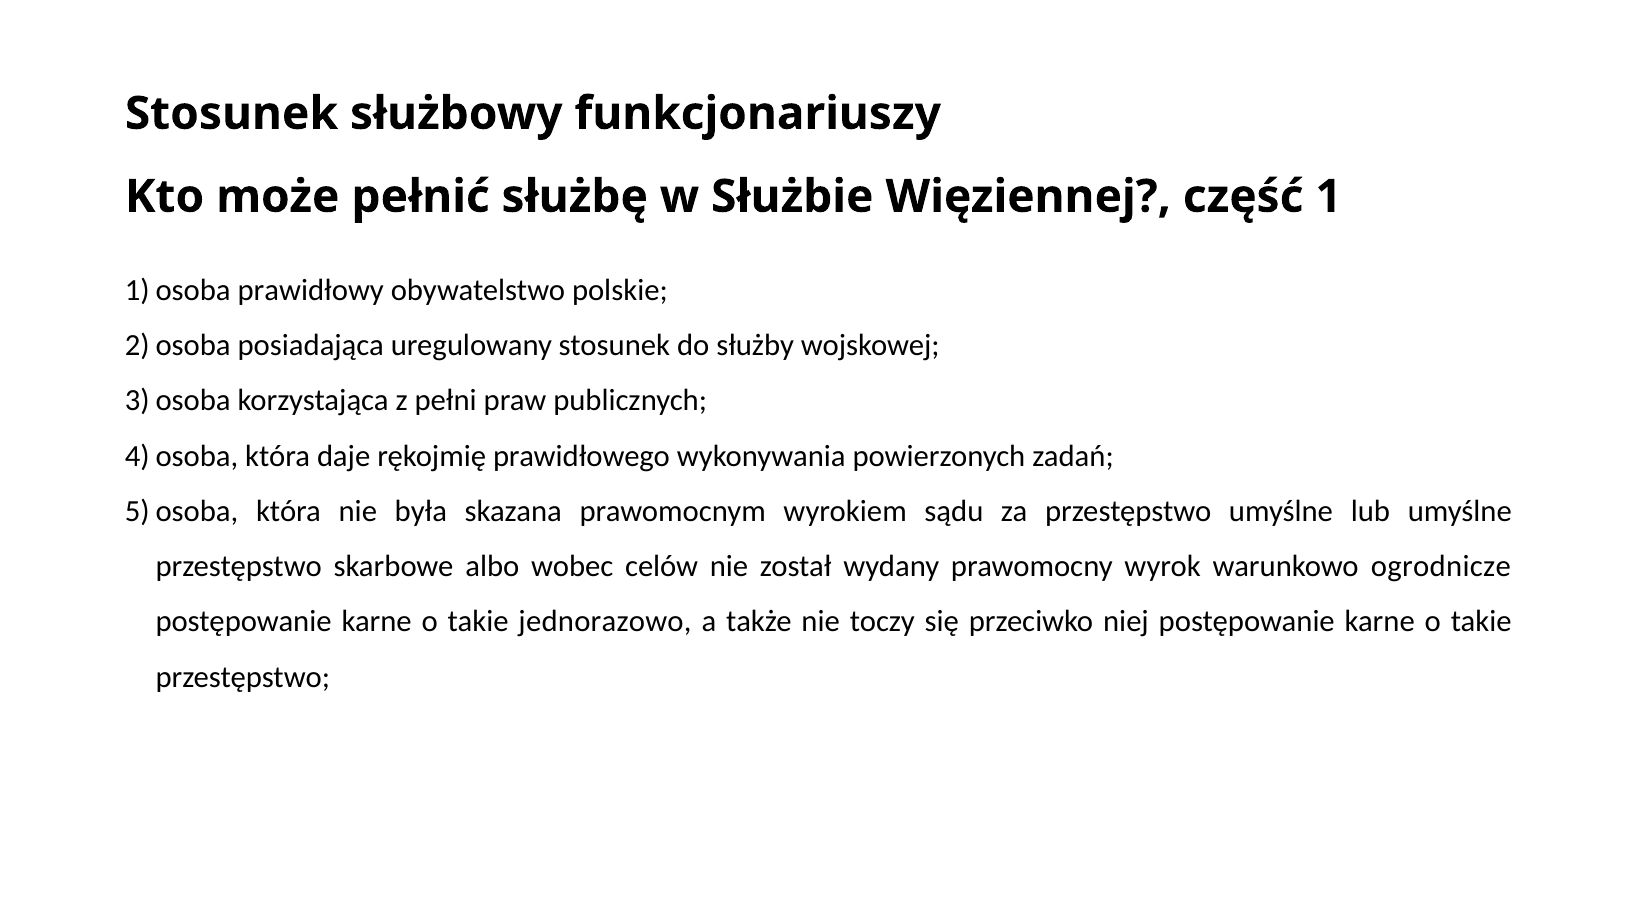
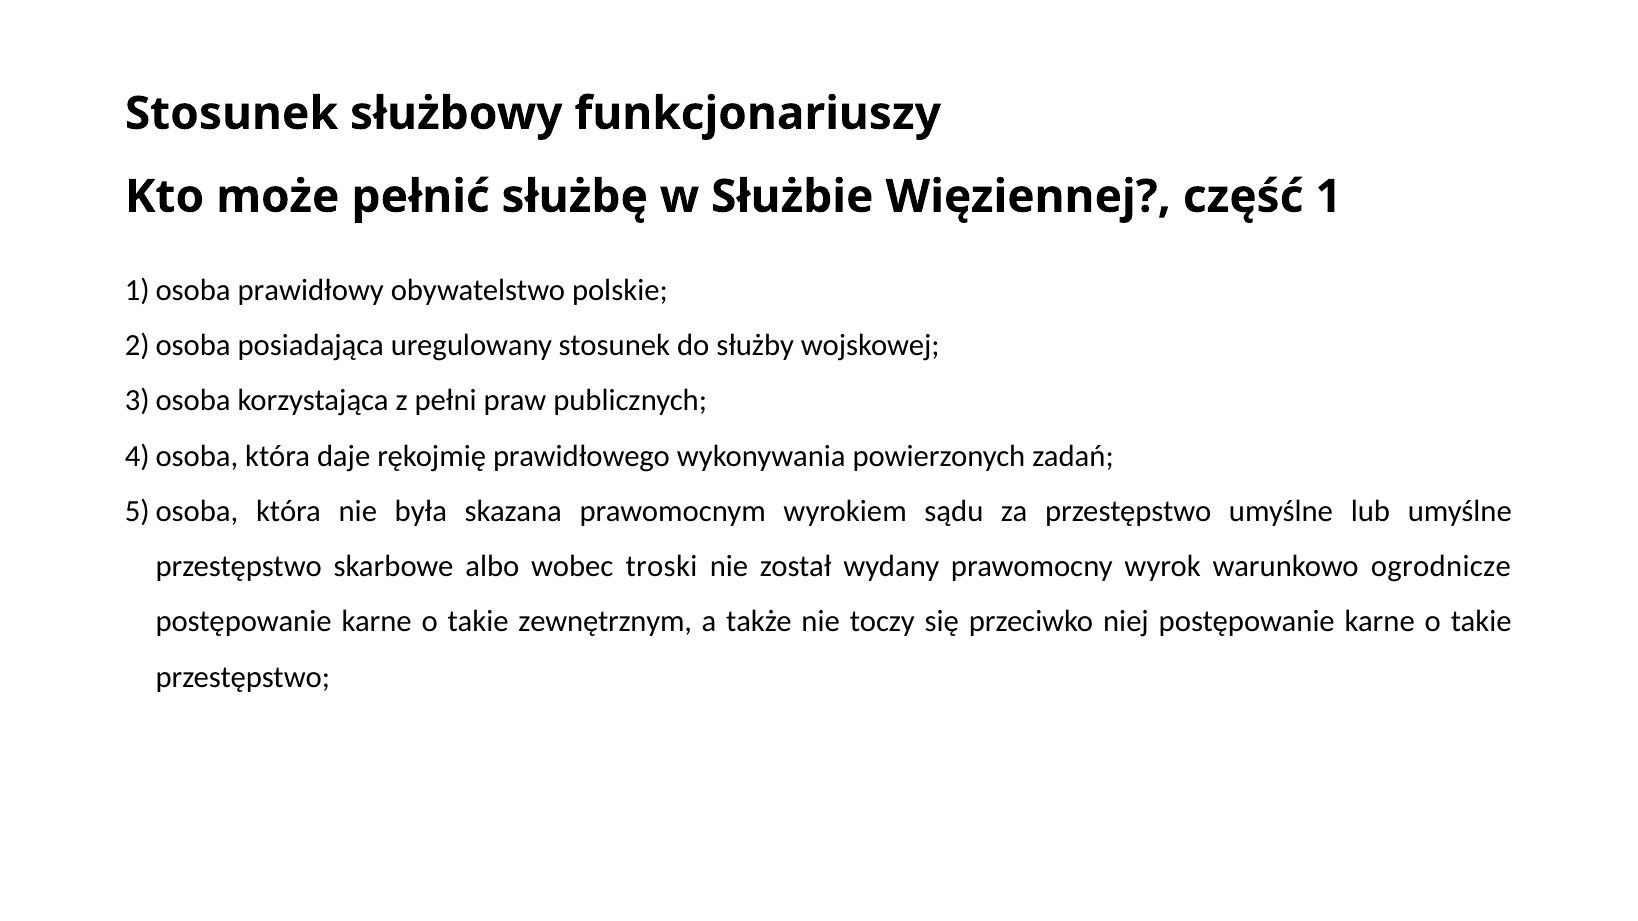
celów: celów -> troski (661, 567)
jednorazowo: jednorazowo -> zewnętrznym (605, 622)
